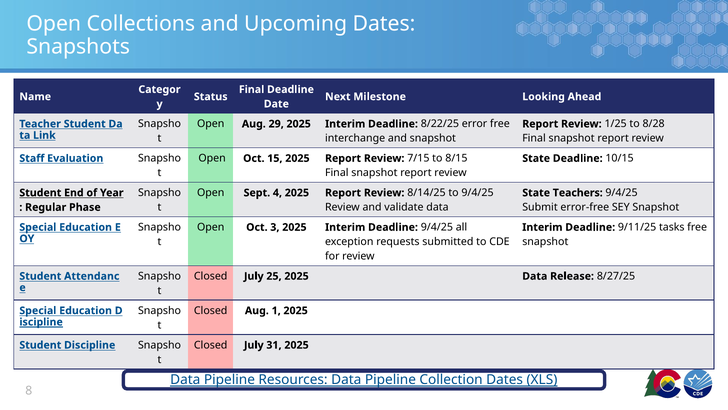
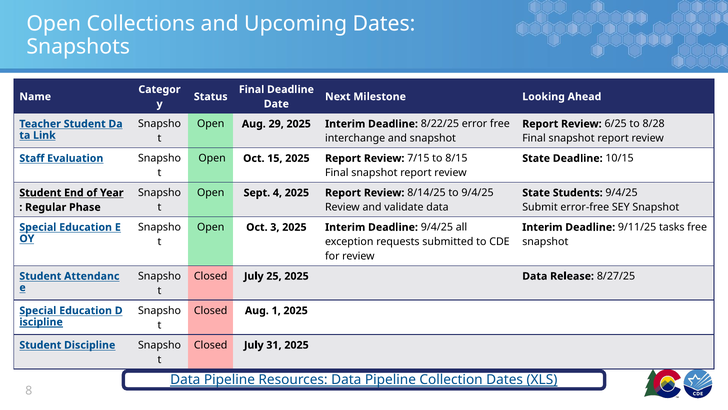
1/25: 1/25 -> 6/25 (616, 124)
Teachers: Teachers -> Students (578, 193)
